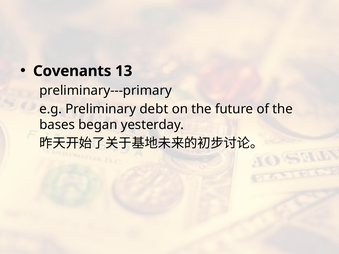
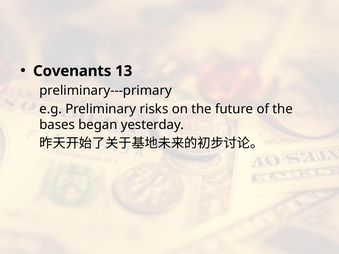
debt: debt -> risks (154, 109)
